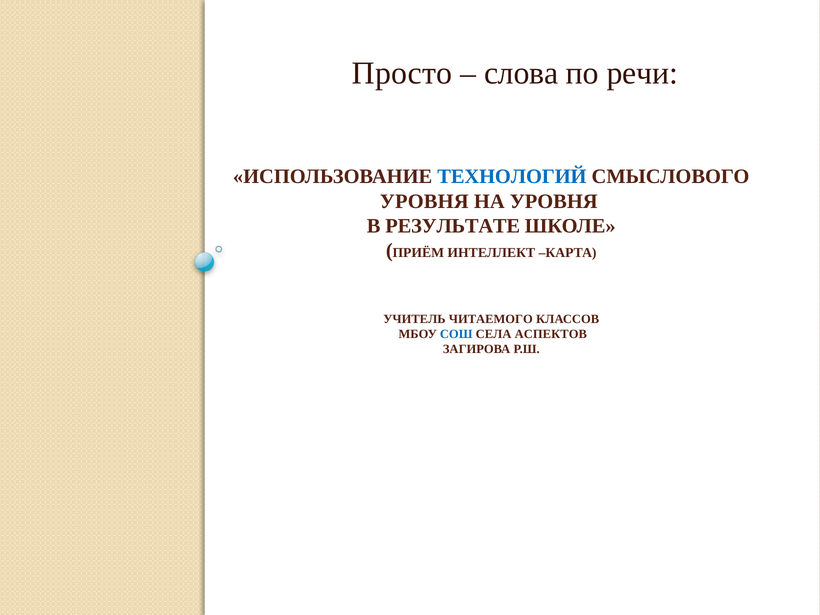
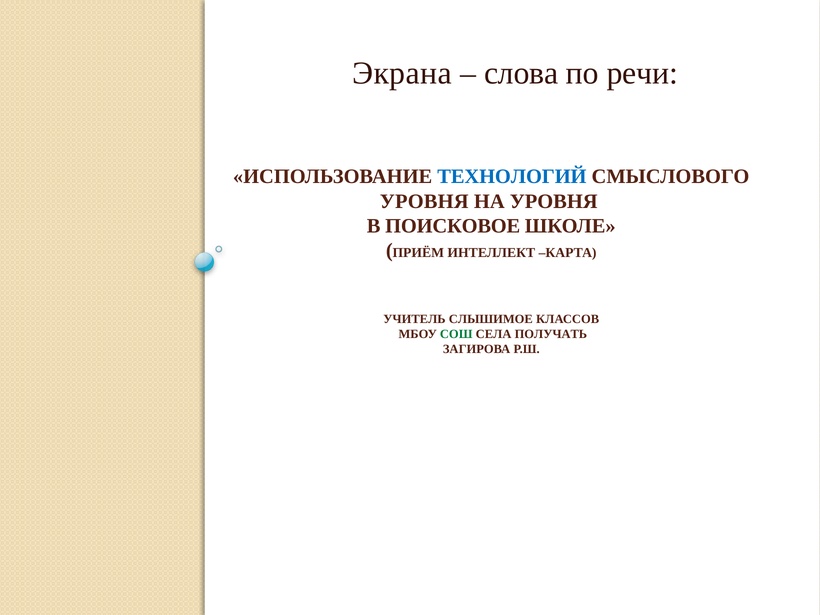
Просто: Просто -> Экрана (402, 73)
РЕЗУЛЬТАТЕ: РЕЗУЛЬТАТЕ -> ПОИСКОВОЕ (453, 226)
ЧИТАЕМОГО: ЧИТАЕМОГО -> СЛЫШИМОЕ (491, 319)
СОШ colour: blue -> green (456, 334)
АСПЕКТОВ: АСПЕКТОВ -> ПОЛУЧАТЬ (551, 334)
